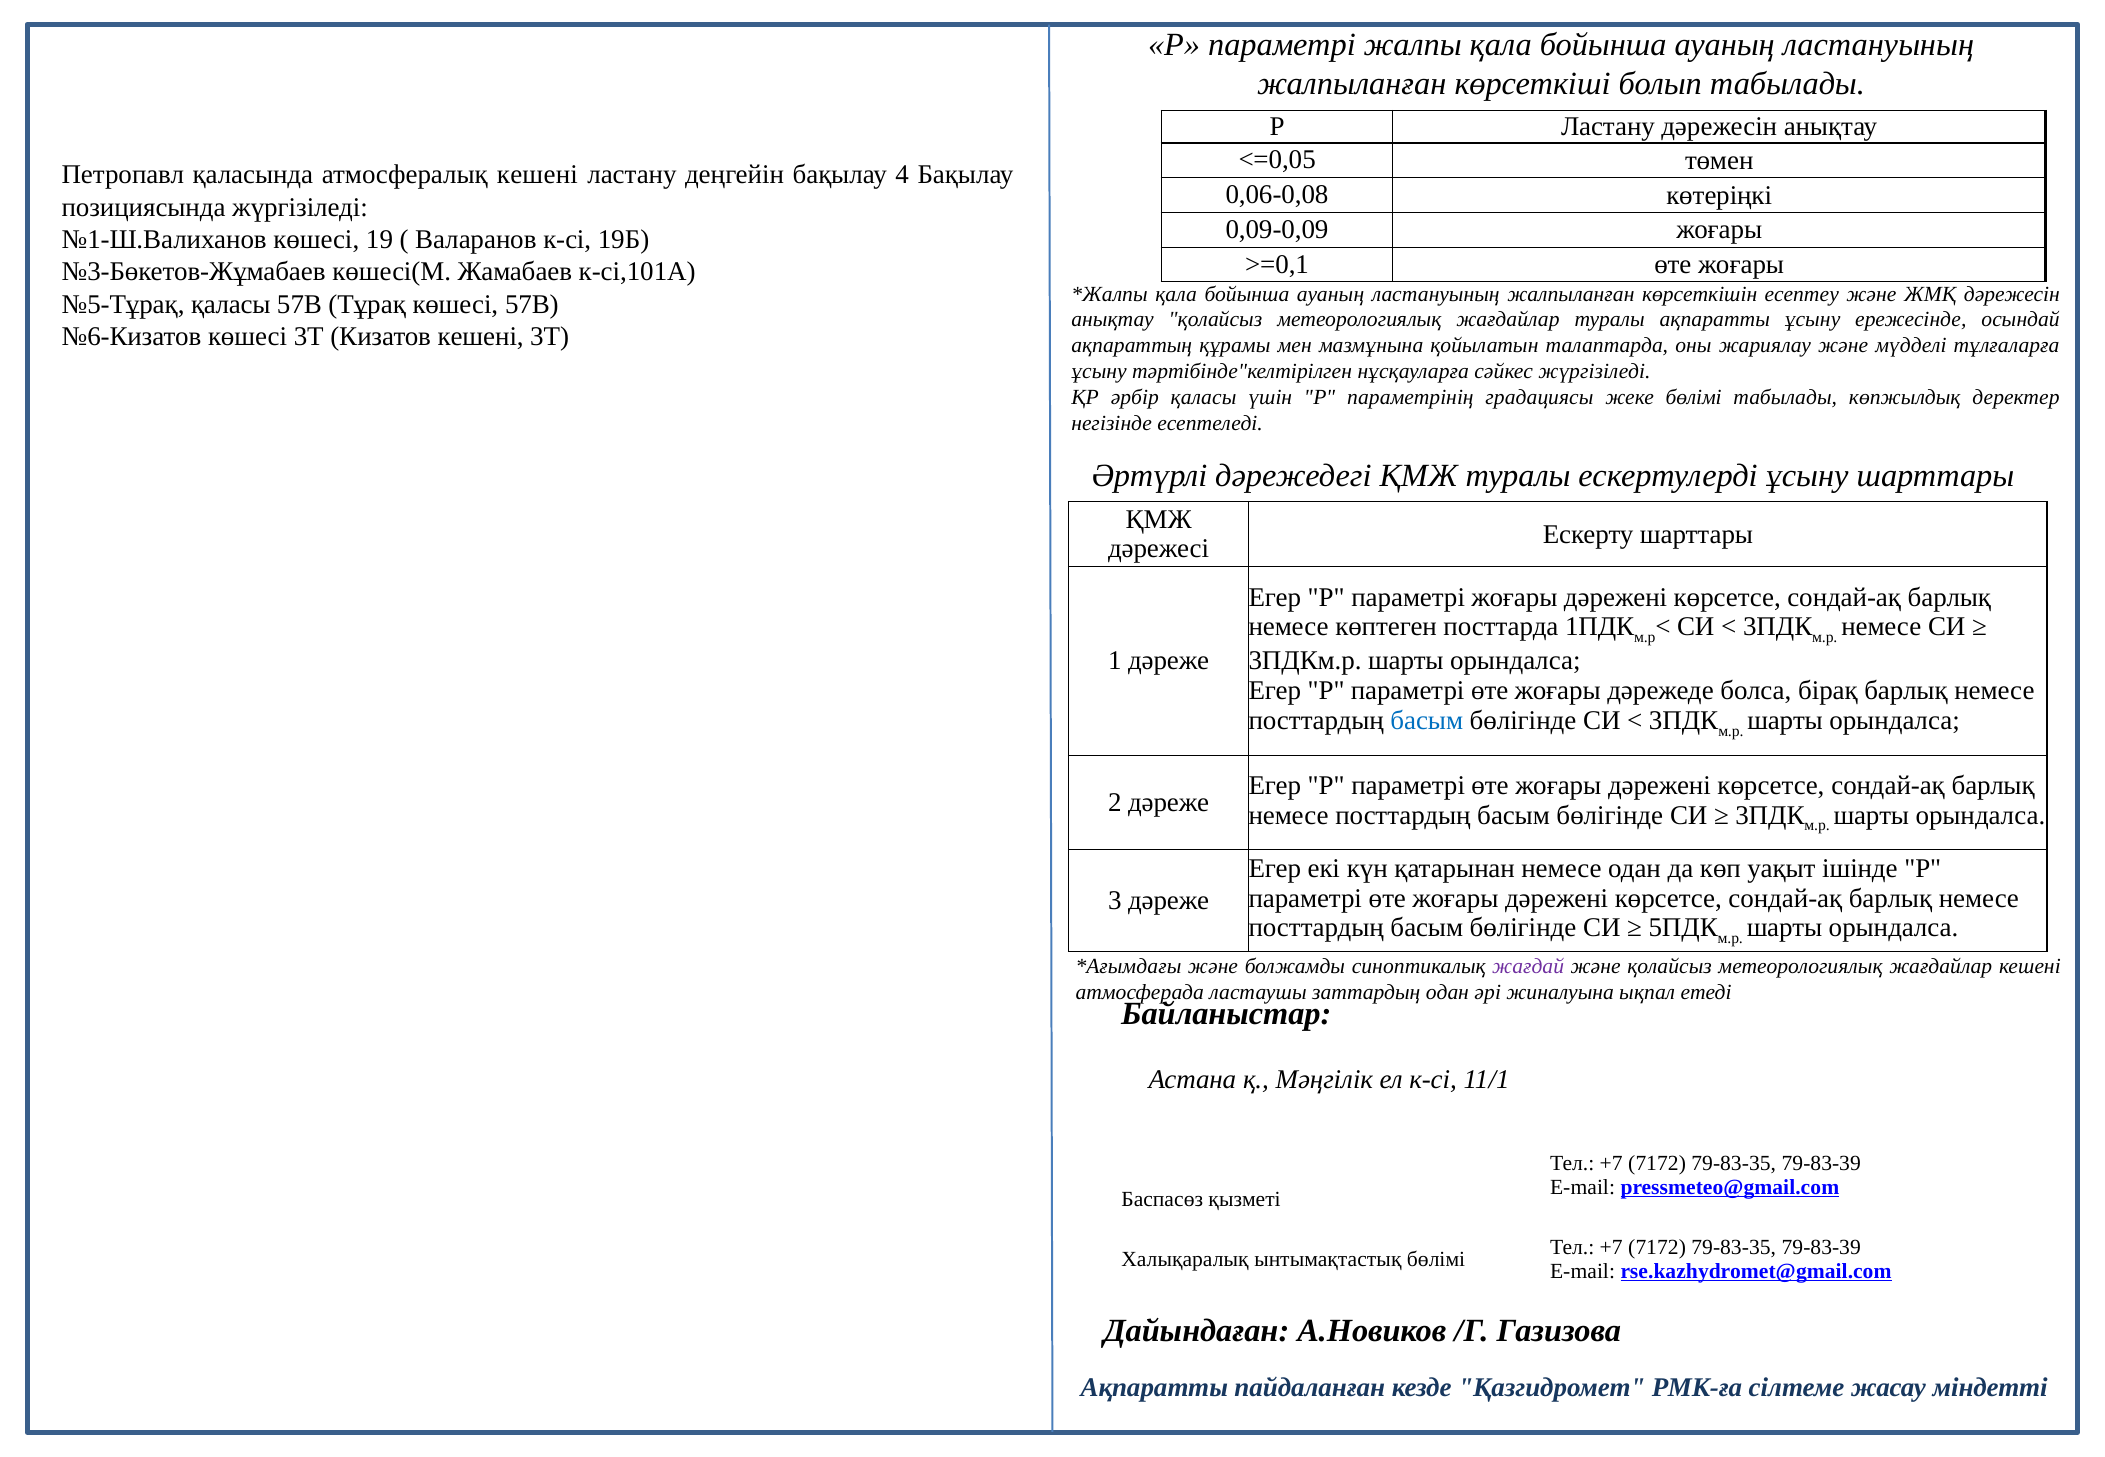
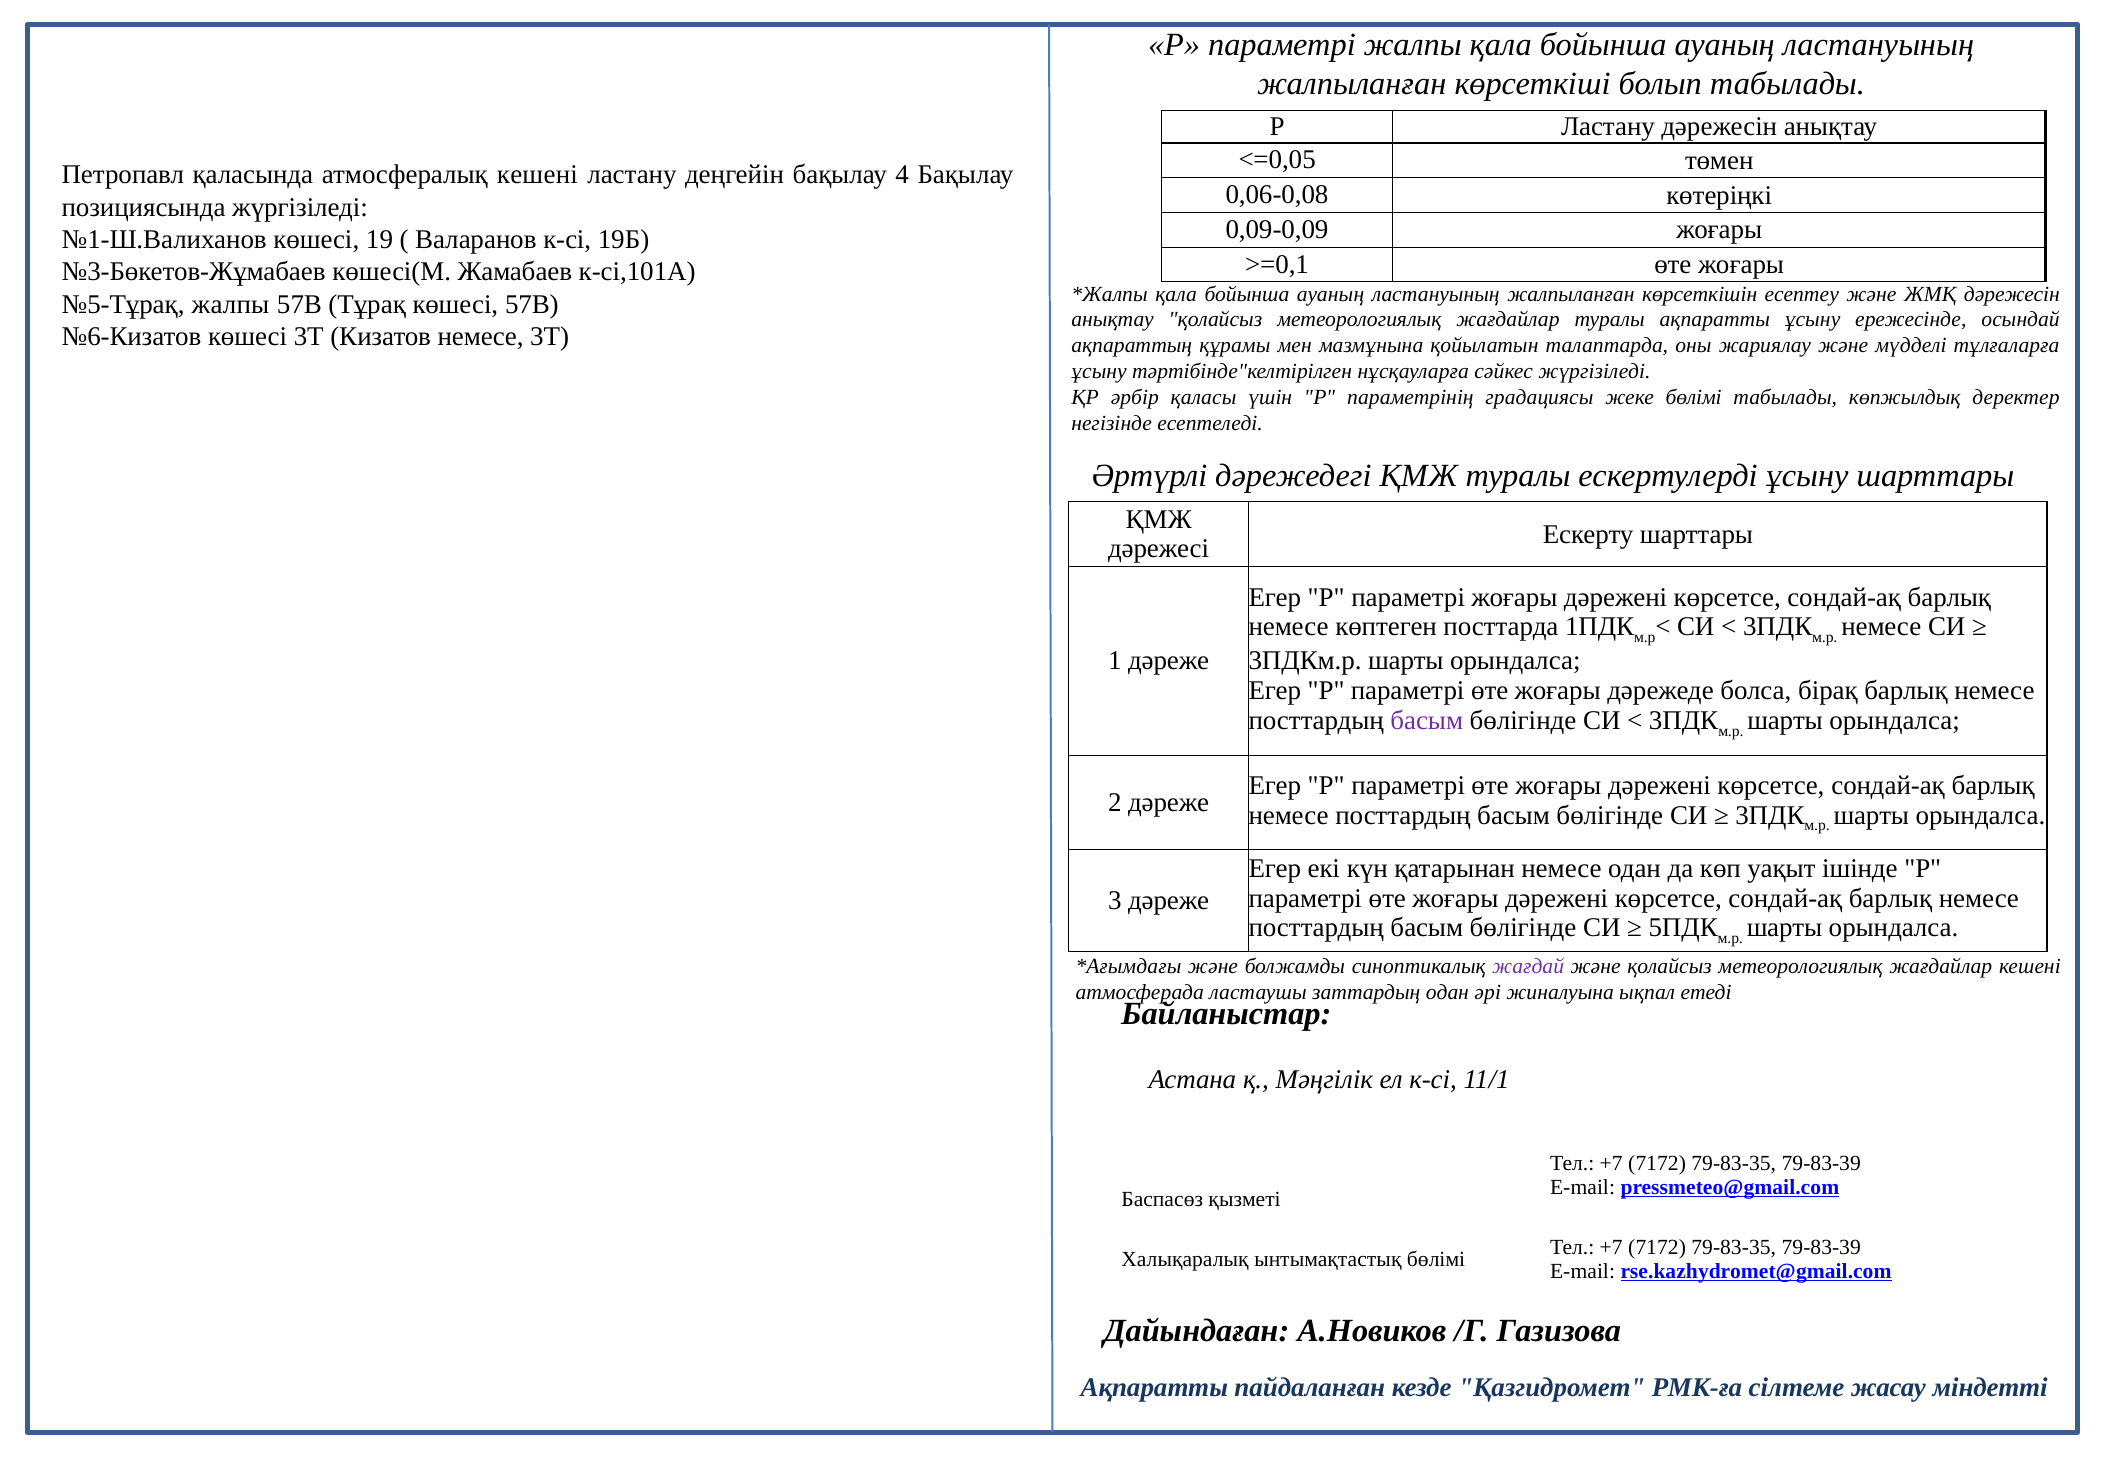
№5-Тұрақ қаласы: қаласы -> жалпы (231, 305)
Кизатов кешені: кешені -> немесе (481, 337)
басым colour: blue -> purple (1427, 721)
